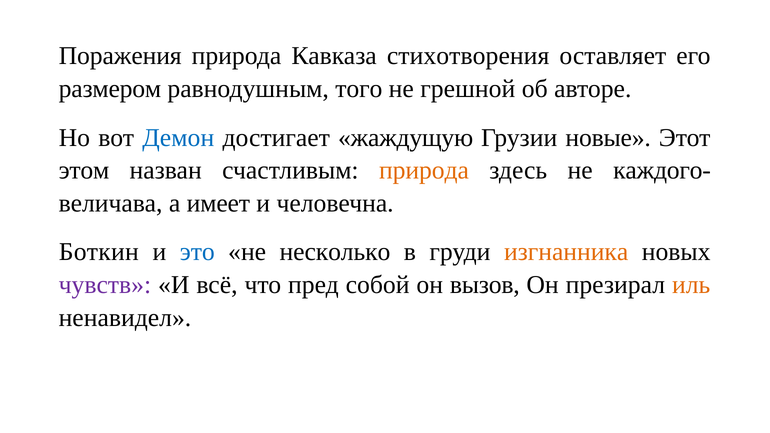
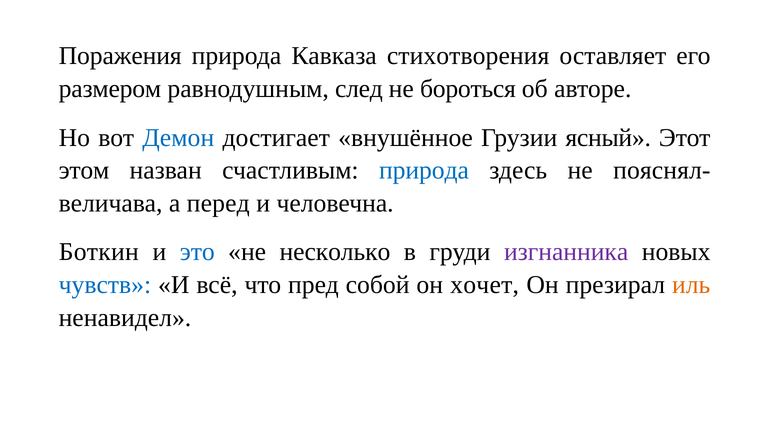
того: того -> след (359, 89)
грешной: грешной -> бороться (468, 89)
жаждущую: жаждущую -> внушённое (405, 138)
новые: новые -> ясный (608, 138)
природа colour: orange -> blue (424, 170)
каждого-: каждого- -> пояснял- (662, 170)
имеет: имеет -> перед (218, 203)
изгнанника colour: orange -> purple (566, 252)
чувств colour: purple -> blue (105, 285)
вызов: вызов -> хочет (485, 285)
